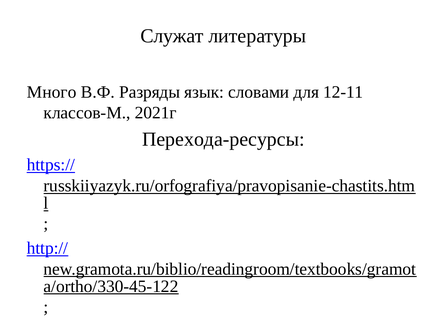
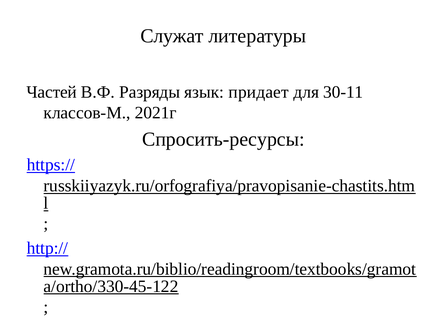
Много: Много -> Частей (52, 92)
словами: словами -> придает (259, 92)
12-11: 12-11 -> 30-11 (343, 92)
Перехода-ресурсы: Перехода-ресурсы -> Спросить-ресурсы (223, 139)
